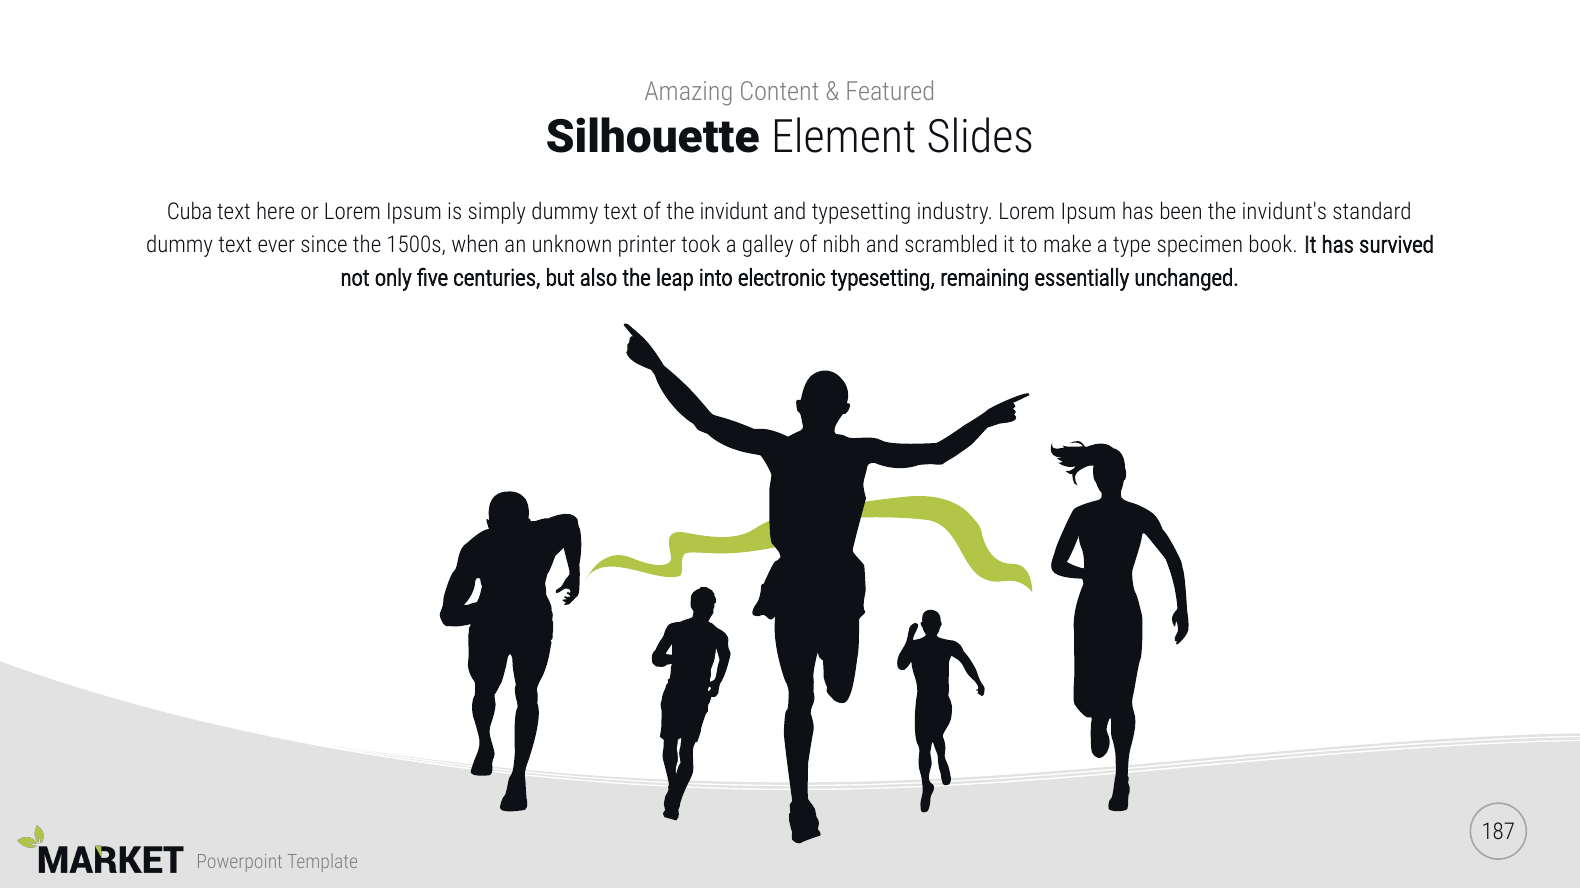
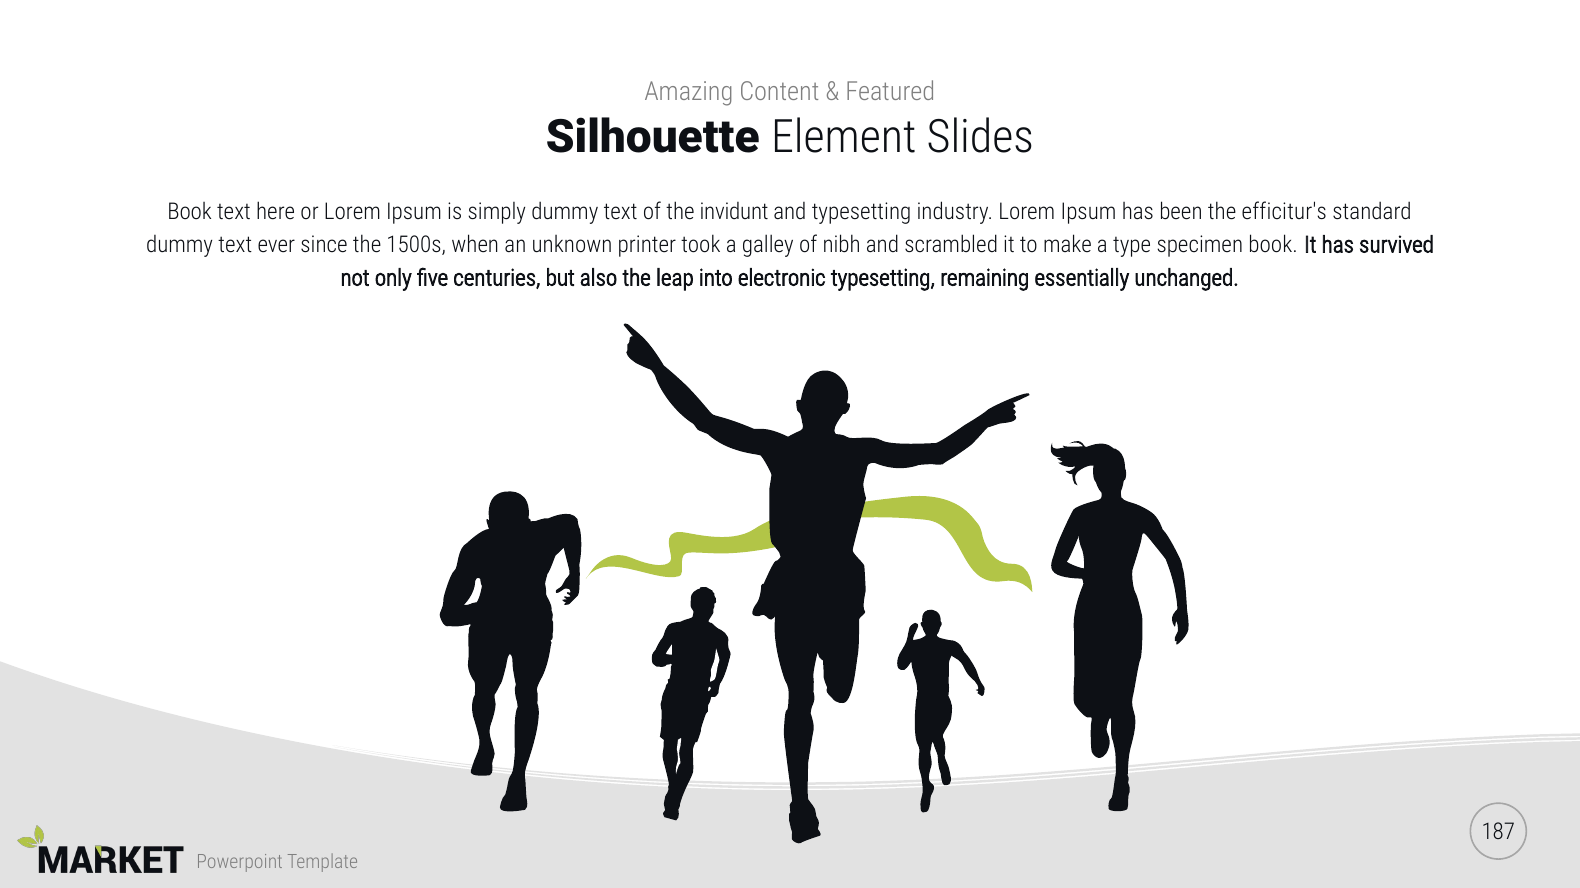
Cuba: Cuba -> Book (190, 212)
invidunt's: invidunt's -> efficitur's (1284, 212)
